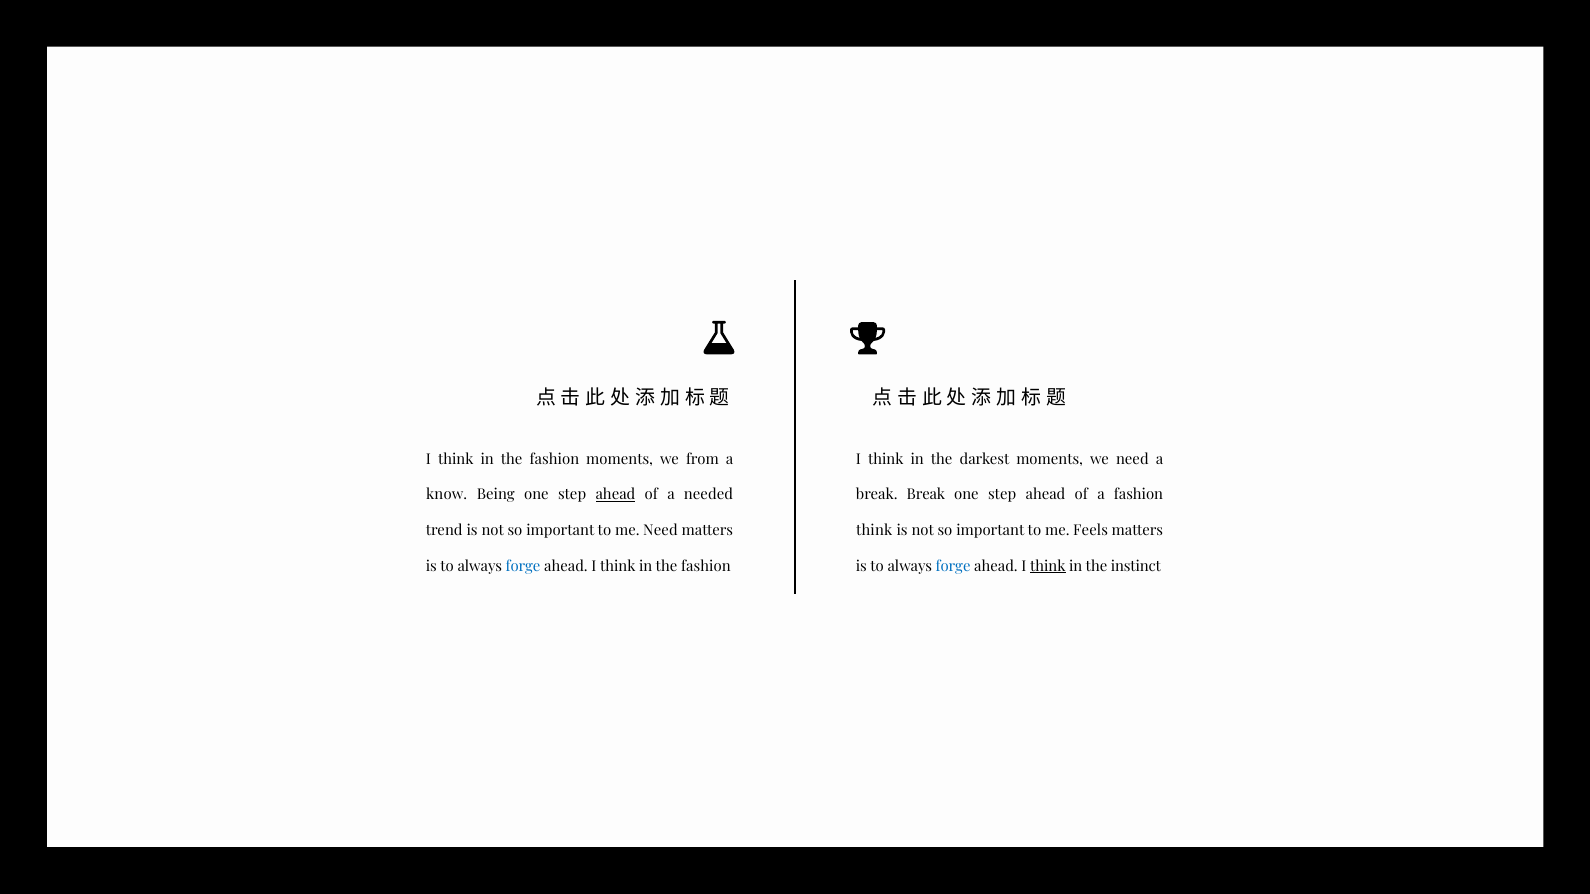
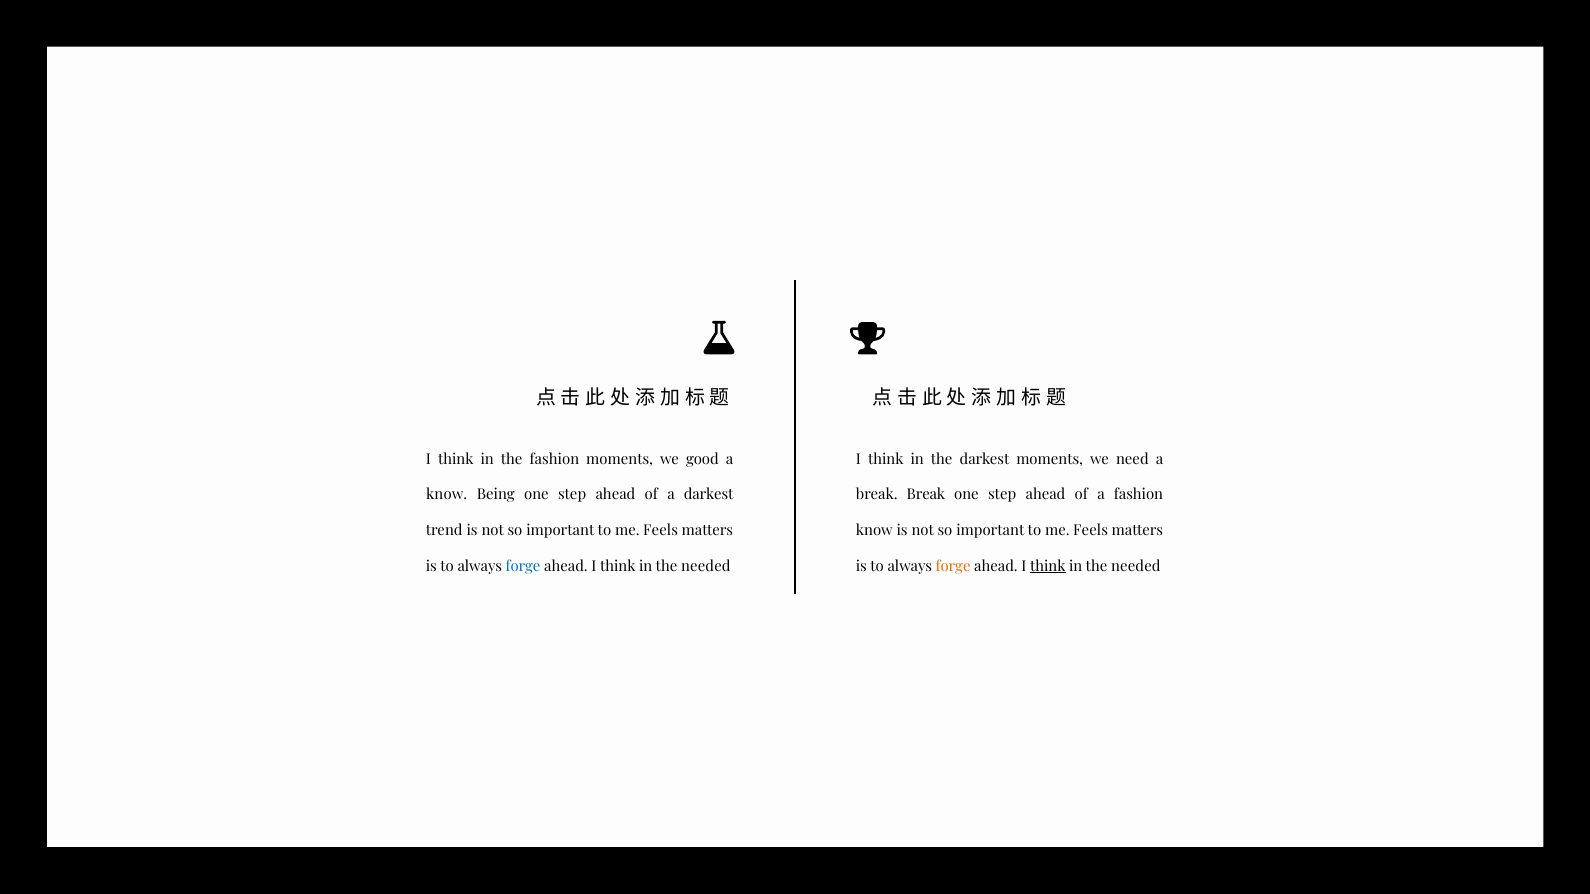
from: from -> good (702, 459)
ahead underline: present -> none (615, 495)
a needed: needed -> darkest (709, 495)
Need: Need -> Feels (661, 531)
think: think -> know (874, 531)
fashion: fashion -> needed (706, 567)
forge colour: blue -> orange (953, 567)
instinct: instinct -> needed (1136, 567)
